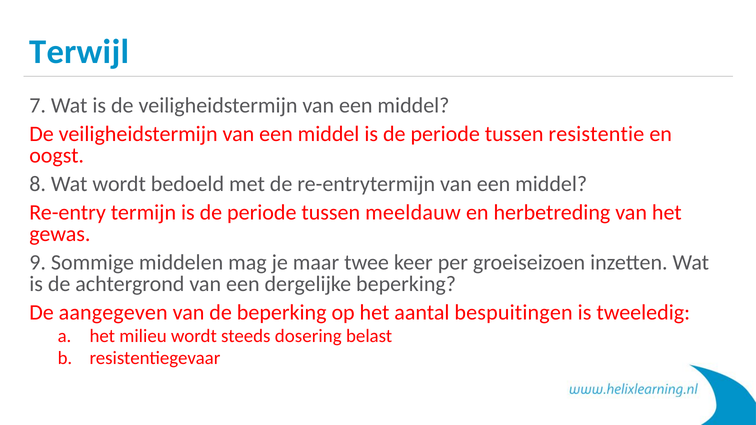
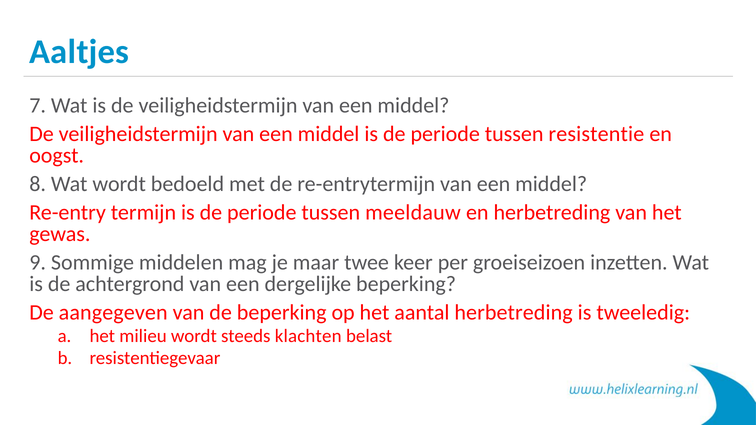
Terwijl: Terwijl -> Aaltjes (79, 52)
aantal bespuitingen: bespuitingen -> herbetreding (514, 313)
dosering: dosering -> klachten (308, 336)
